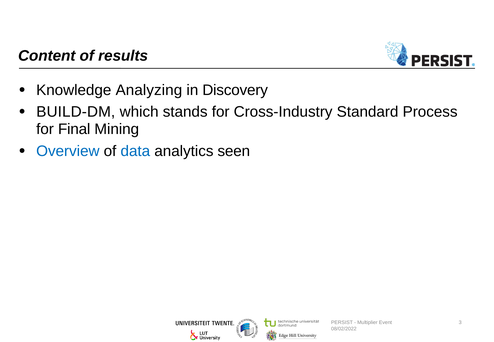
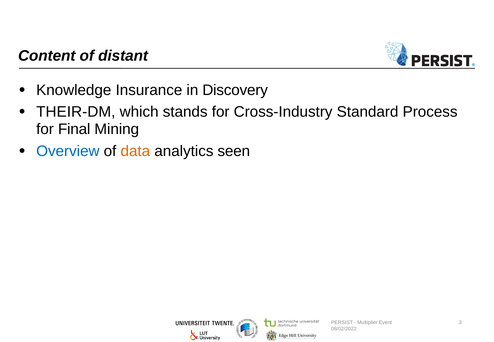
results: results -> distant (123, 56)
Analyzing: Analyzing -> Insurance (149, 90)
BUILD-DM: BUILD-DM -> THEIR-DM (76, 112)
data colour: blue -> orange (135, 151)
